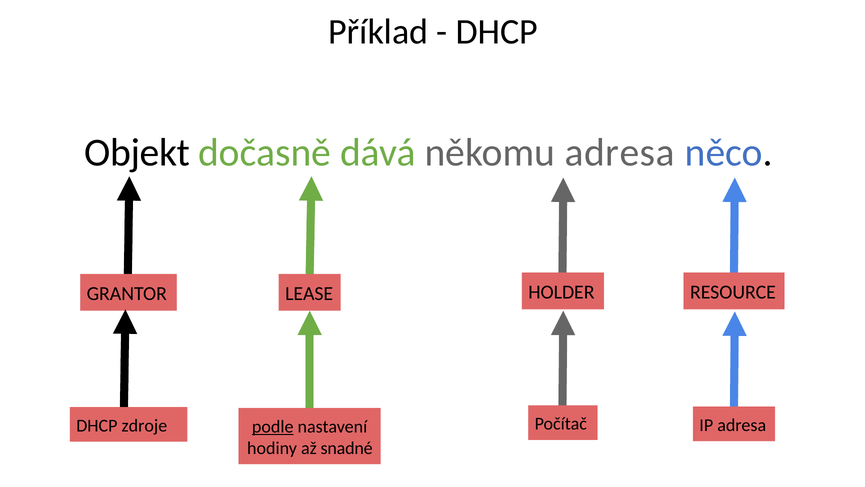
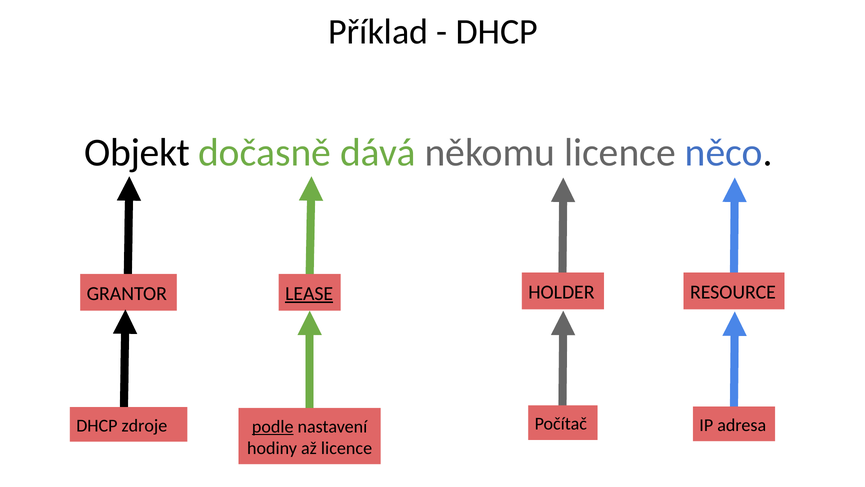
někomu adresa: adresa -> licence (620, 152)
LEASE underline: none -> present (309, 293)
až snadné: snadné -> licence (346, 448)
